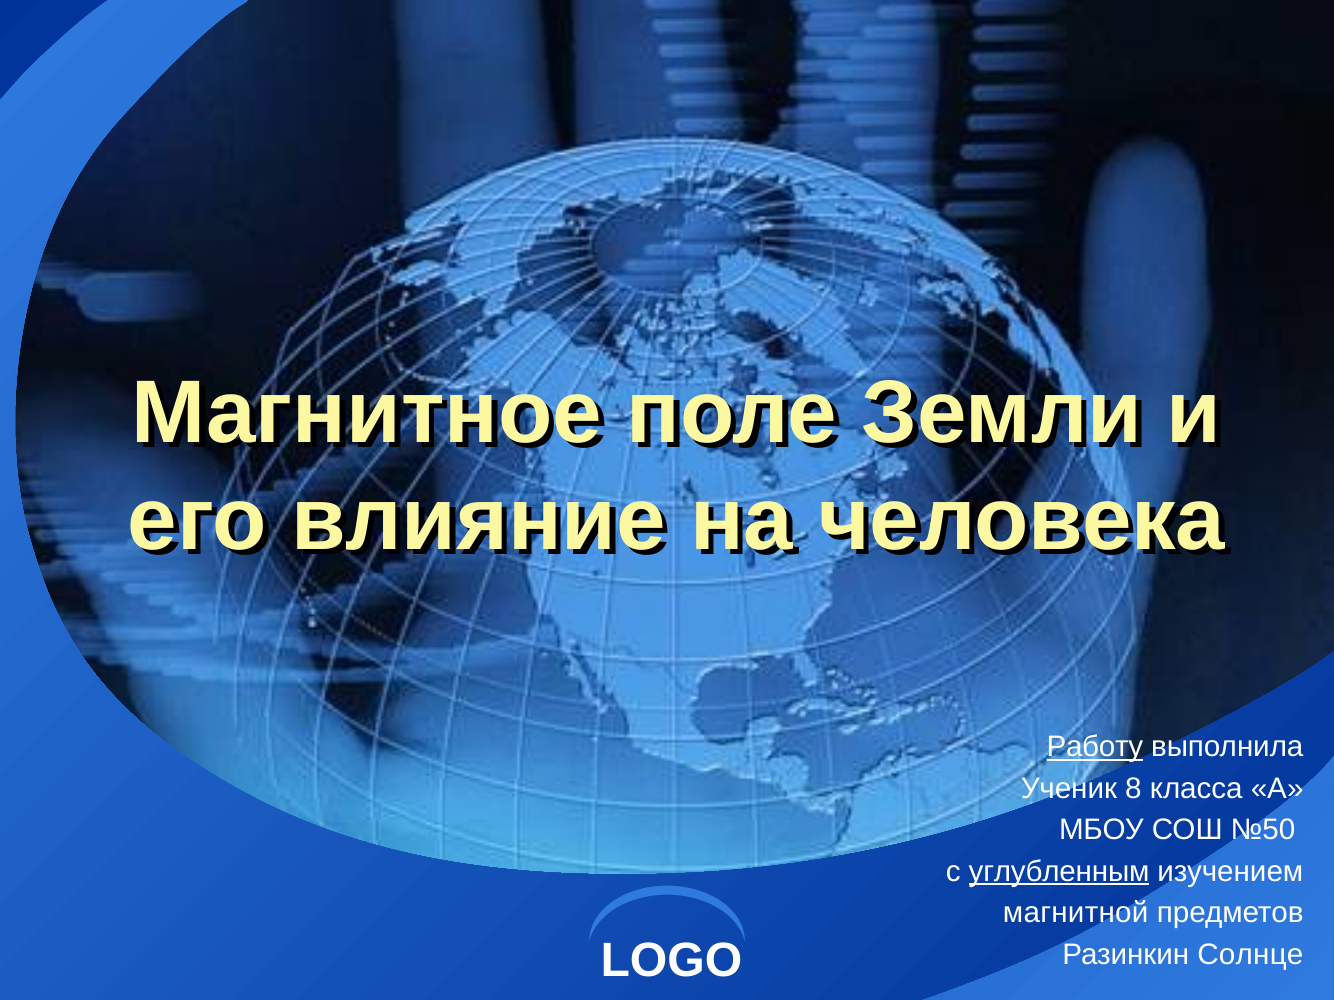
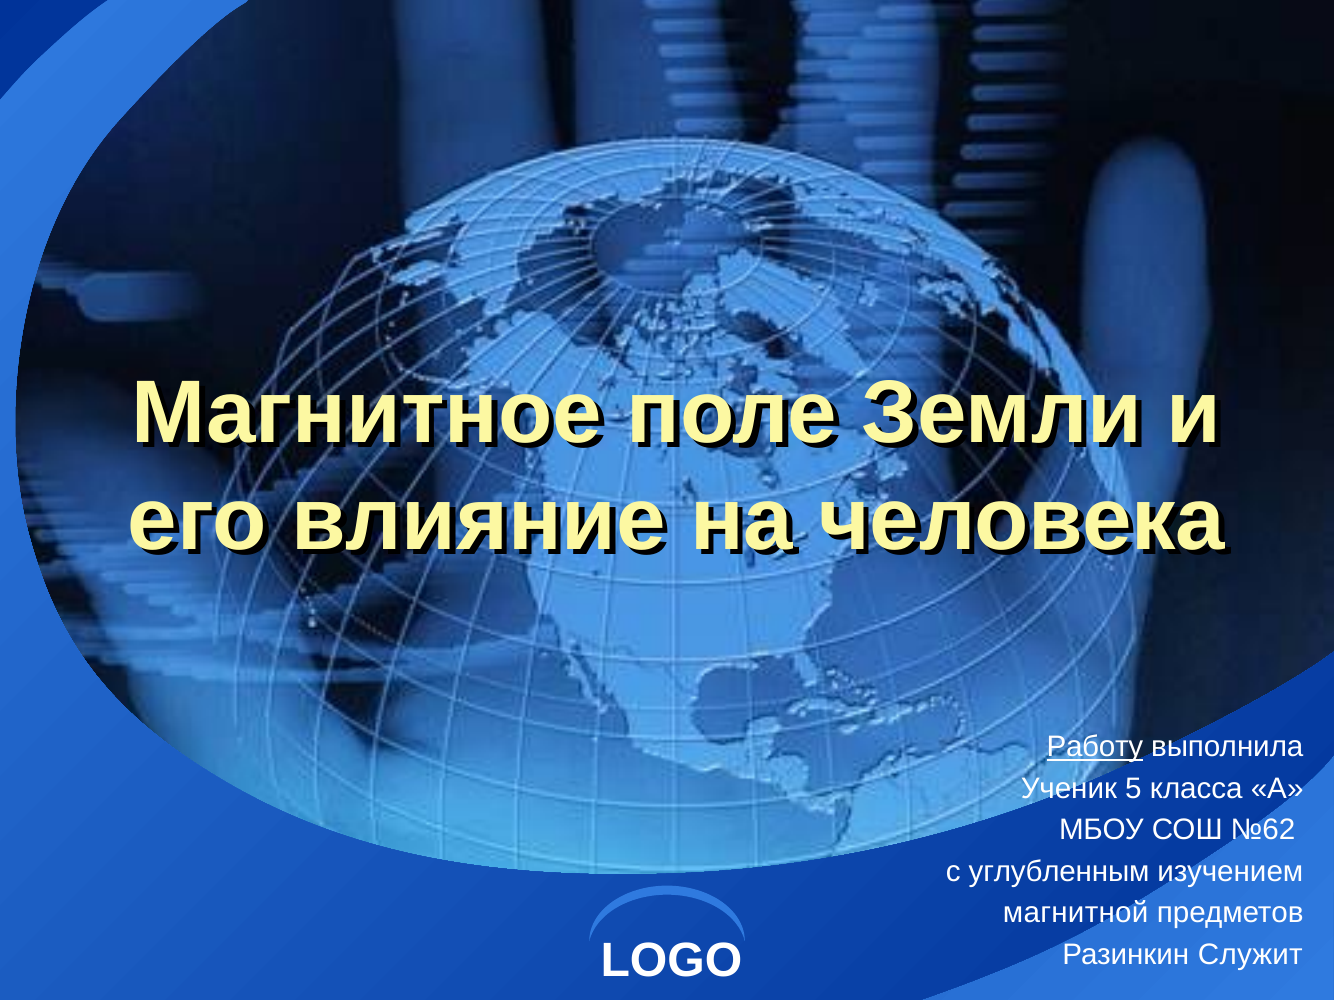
8: 8 -> 5 (1133, 789)
№50: №50 -> №62 (1263, 830)
углубленным underline: present -> none (1059, 872)
Солнце: Солнце -> Служит (1250, 955)
